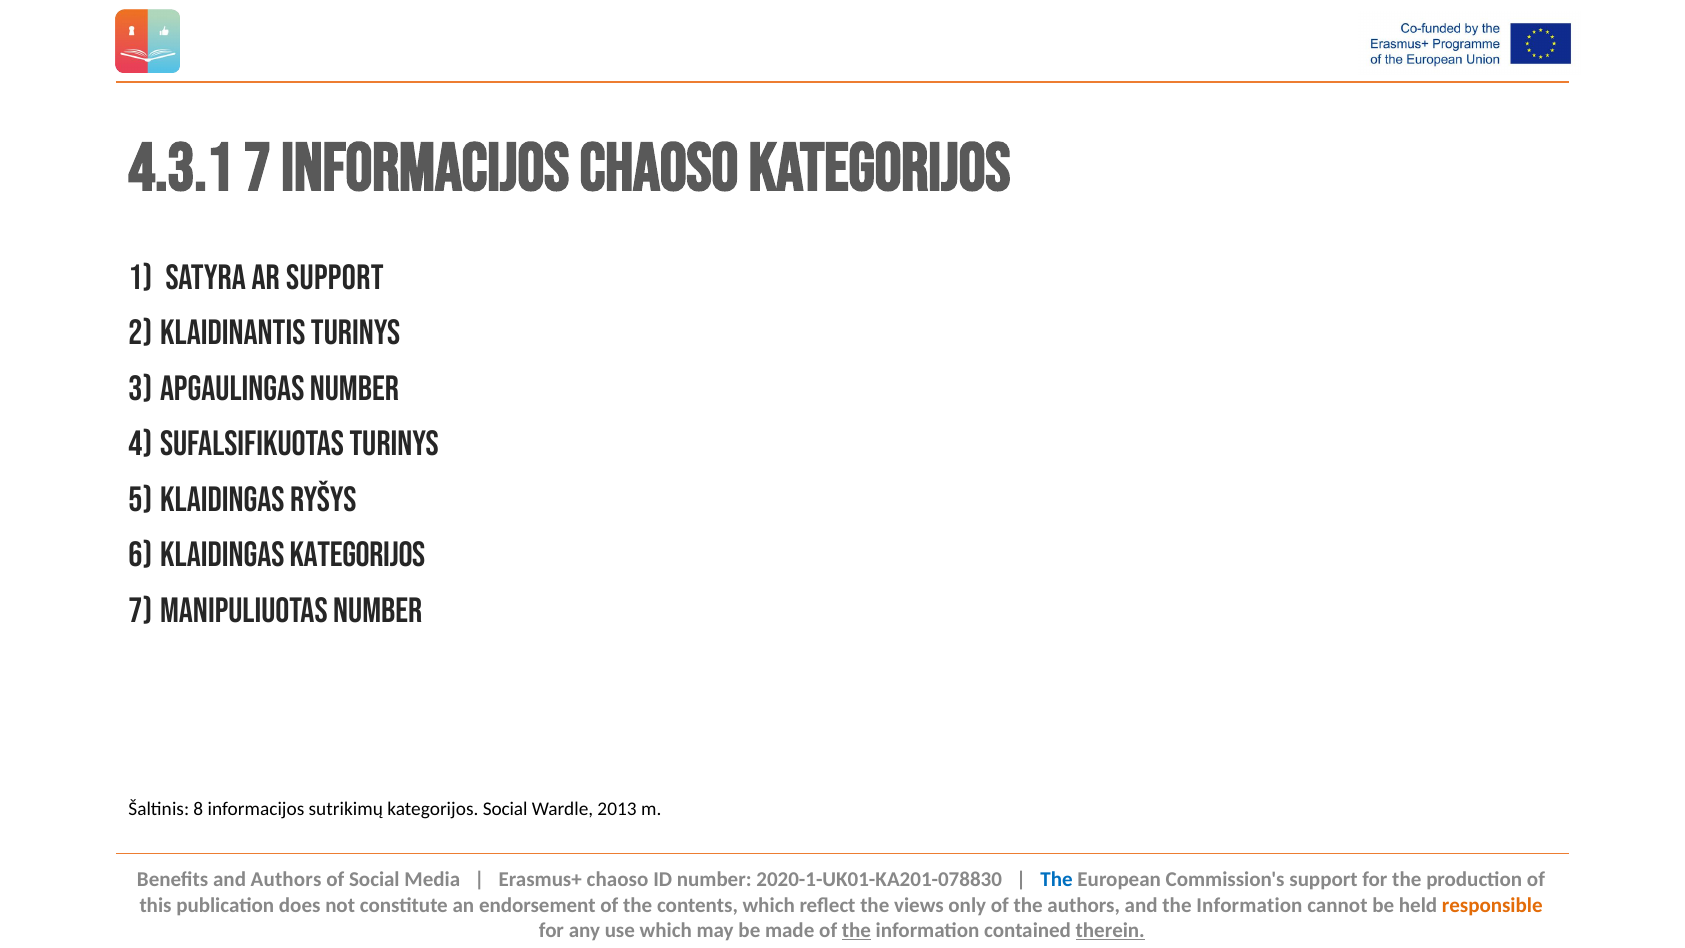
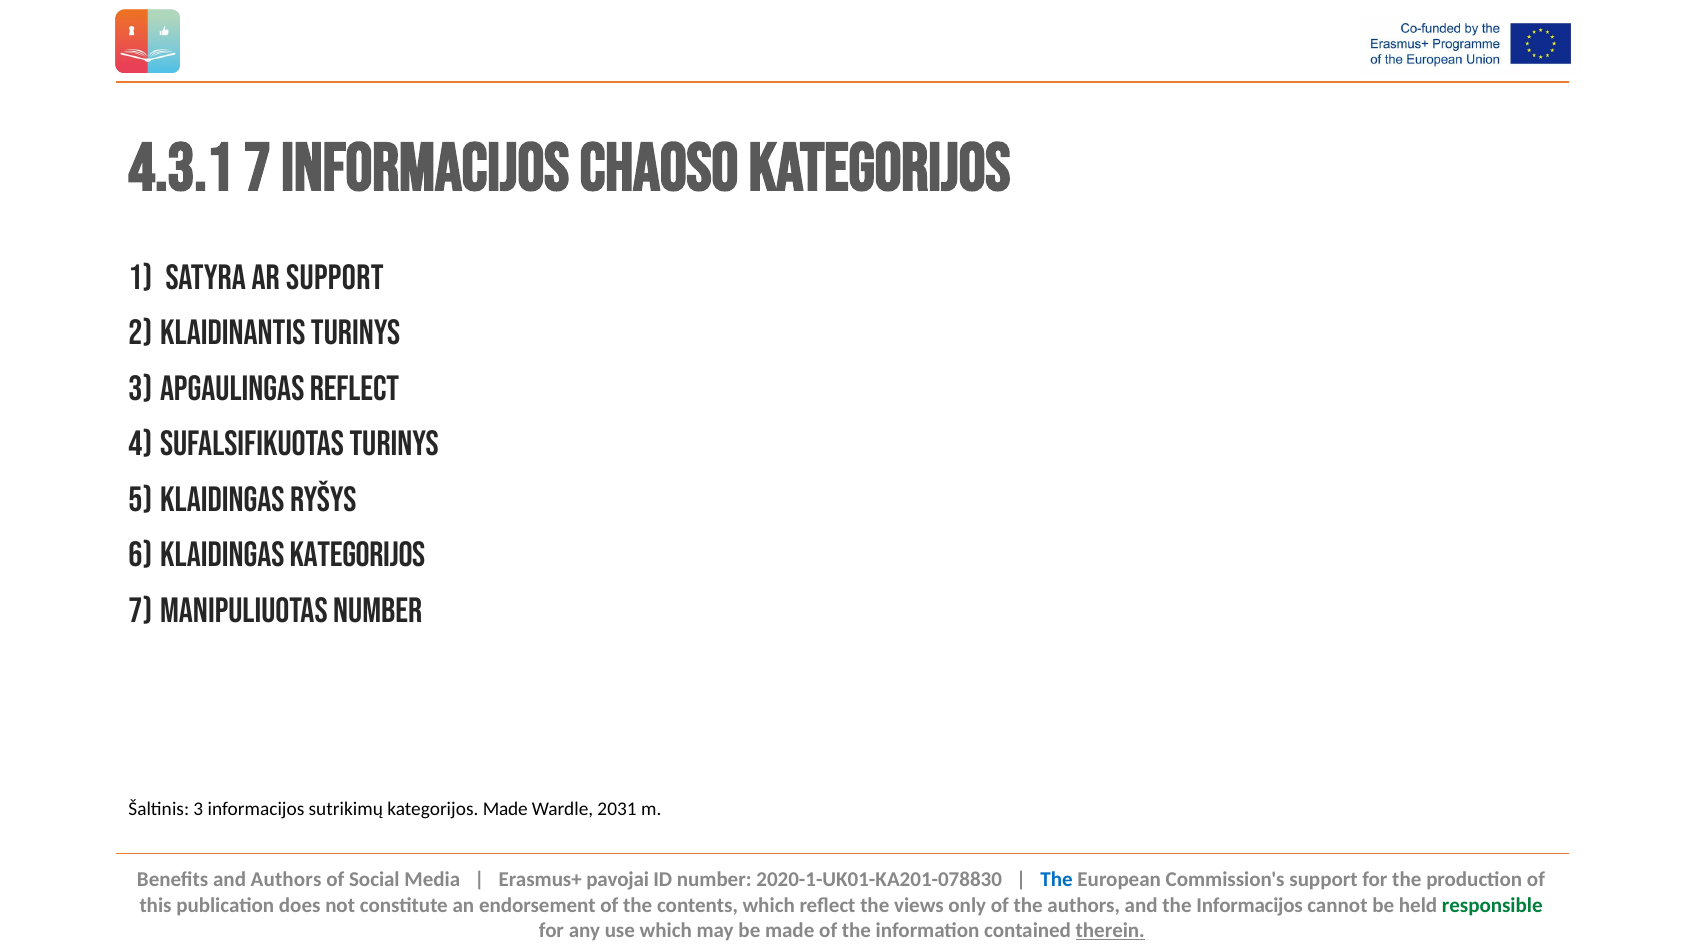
number: number -> reflect (354, 388)
8: 8 -> 3 (198, 809)
kategorijos Social: Social -> Made (505, 809)
2013: 2013 -> 2031 (617, 809)
Erasmus+ chaoso: chaoso -> pavojai (618, 880)
and the Information: Information -> Informacijos (1250, 905)
responsible colour: orange -> green (1492, 905)
the underline: present -> none (856, 930)
